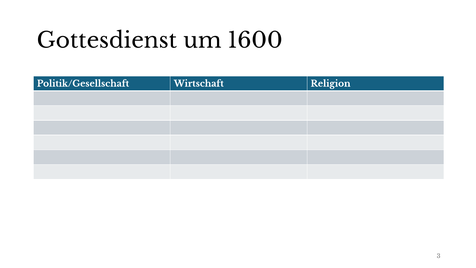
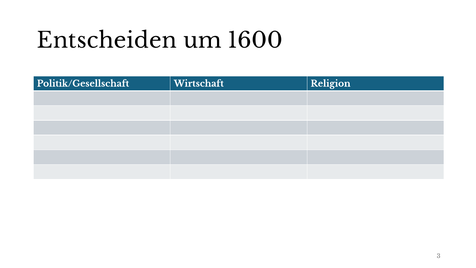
Gottesdienst: Gottesdienst -> Entscheiden (107, 40)
